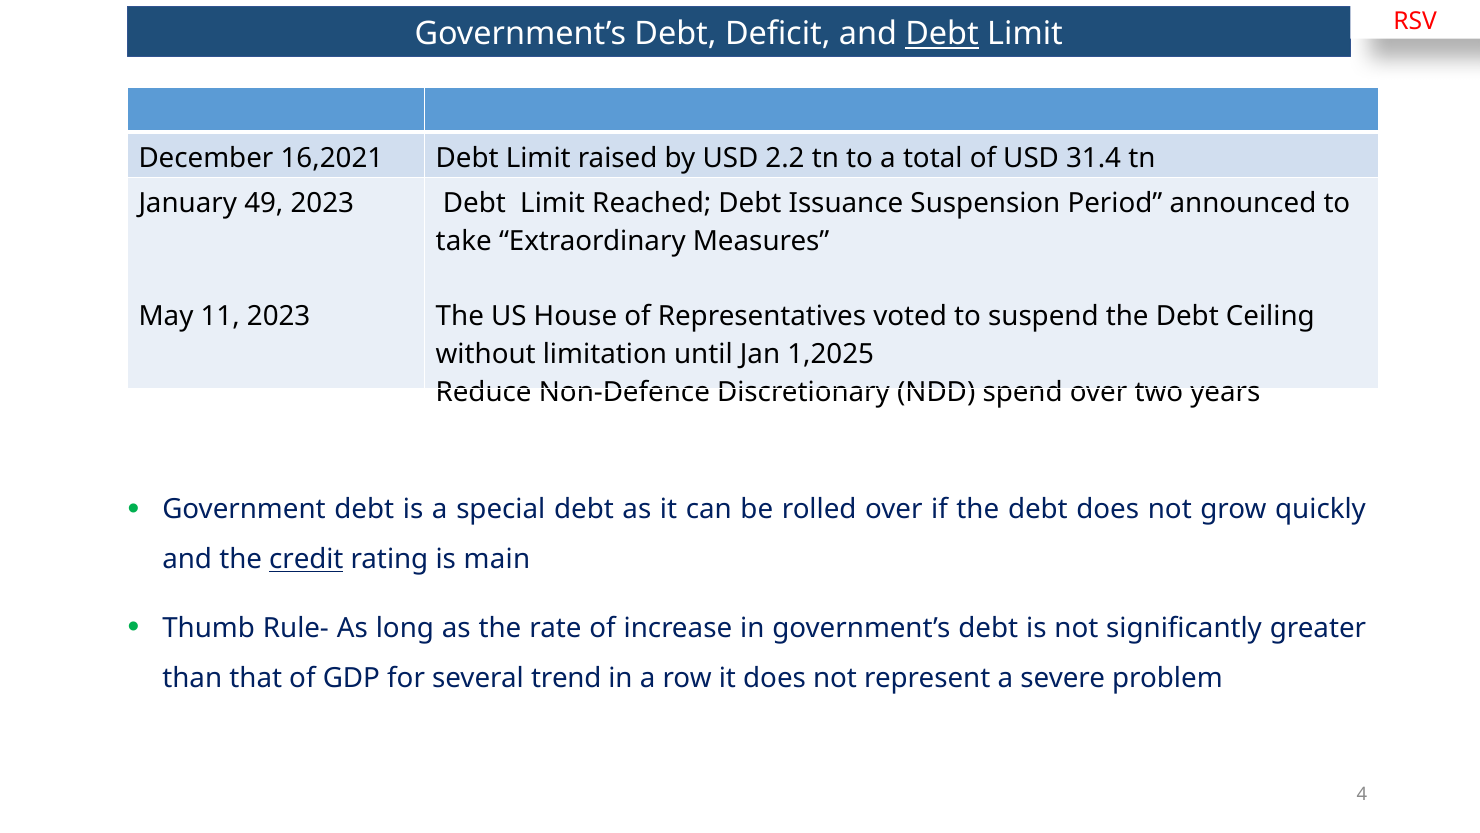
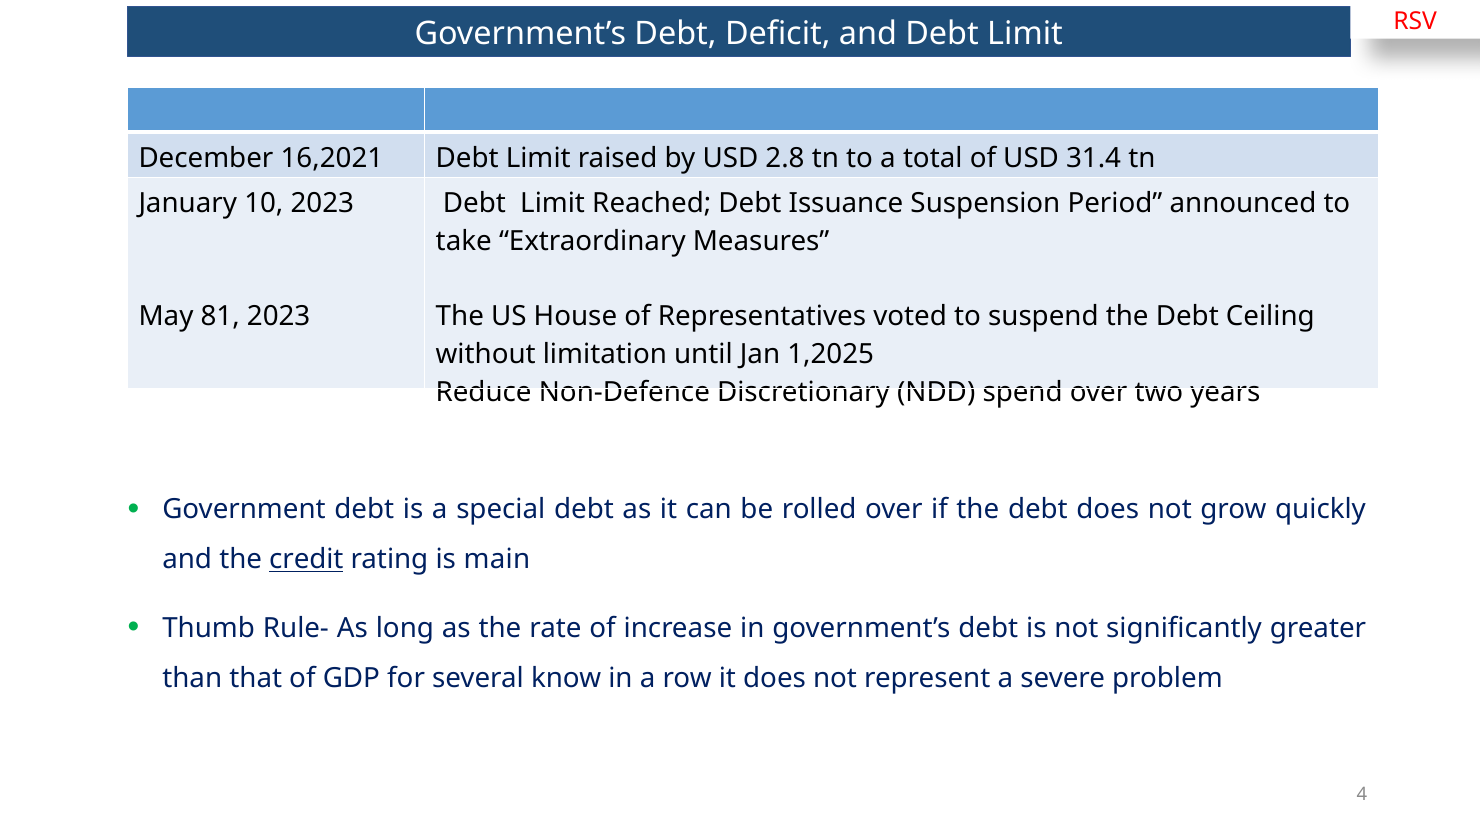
Debt underline: present -> none (942, 34)
2.2: 2.2 -> 2.8 (785, 158)
49: 49 -> 10 (264, 203)
11: 11 -> 81 (220, 317)
trend: trend -> know (566, 678)
